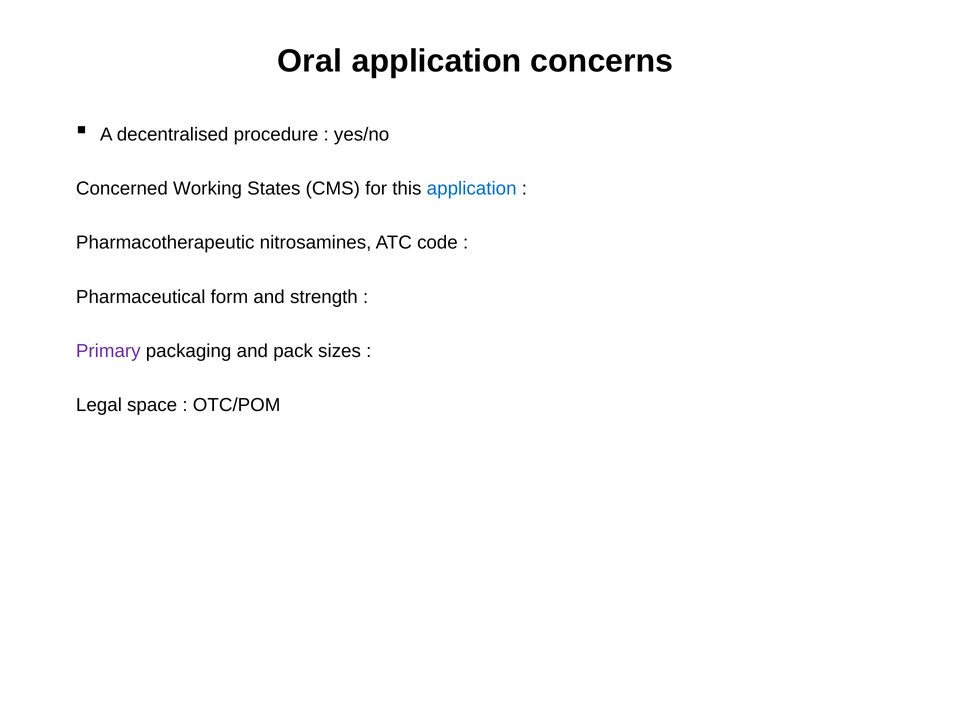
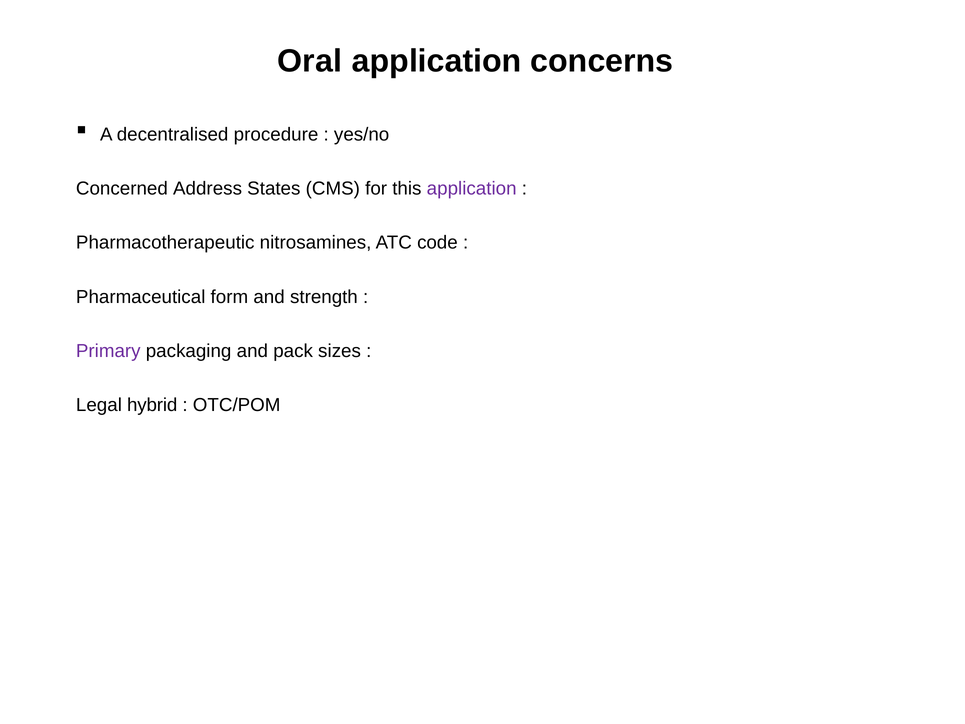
Working: Working -> Address (208, 189)
application colour: blue -> purple (472, 189)
space: space -> hybrid (152, 405)
